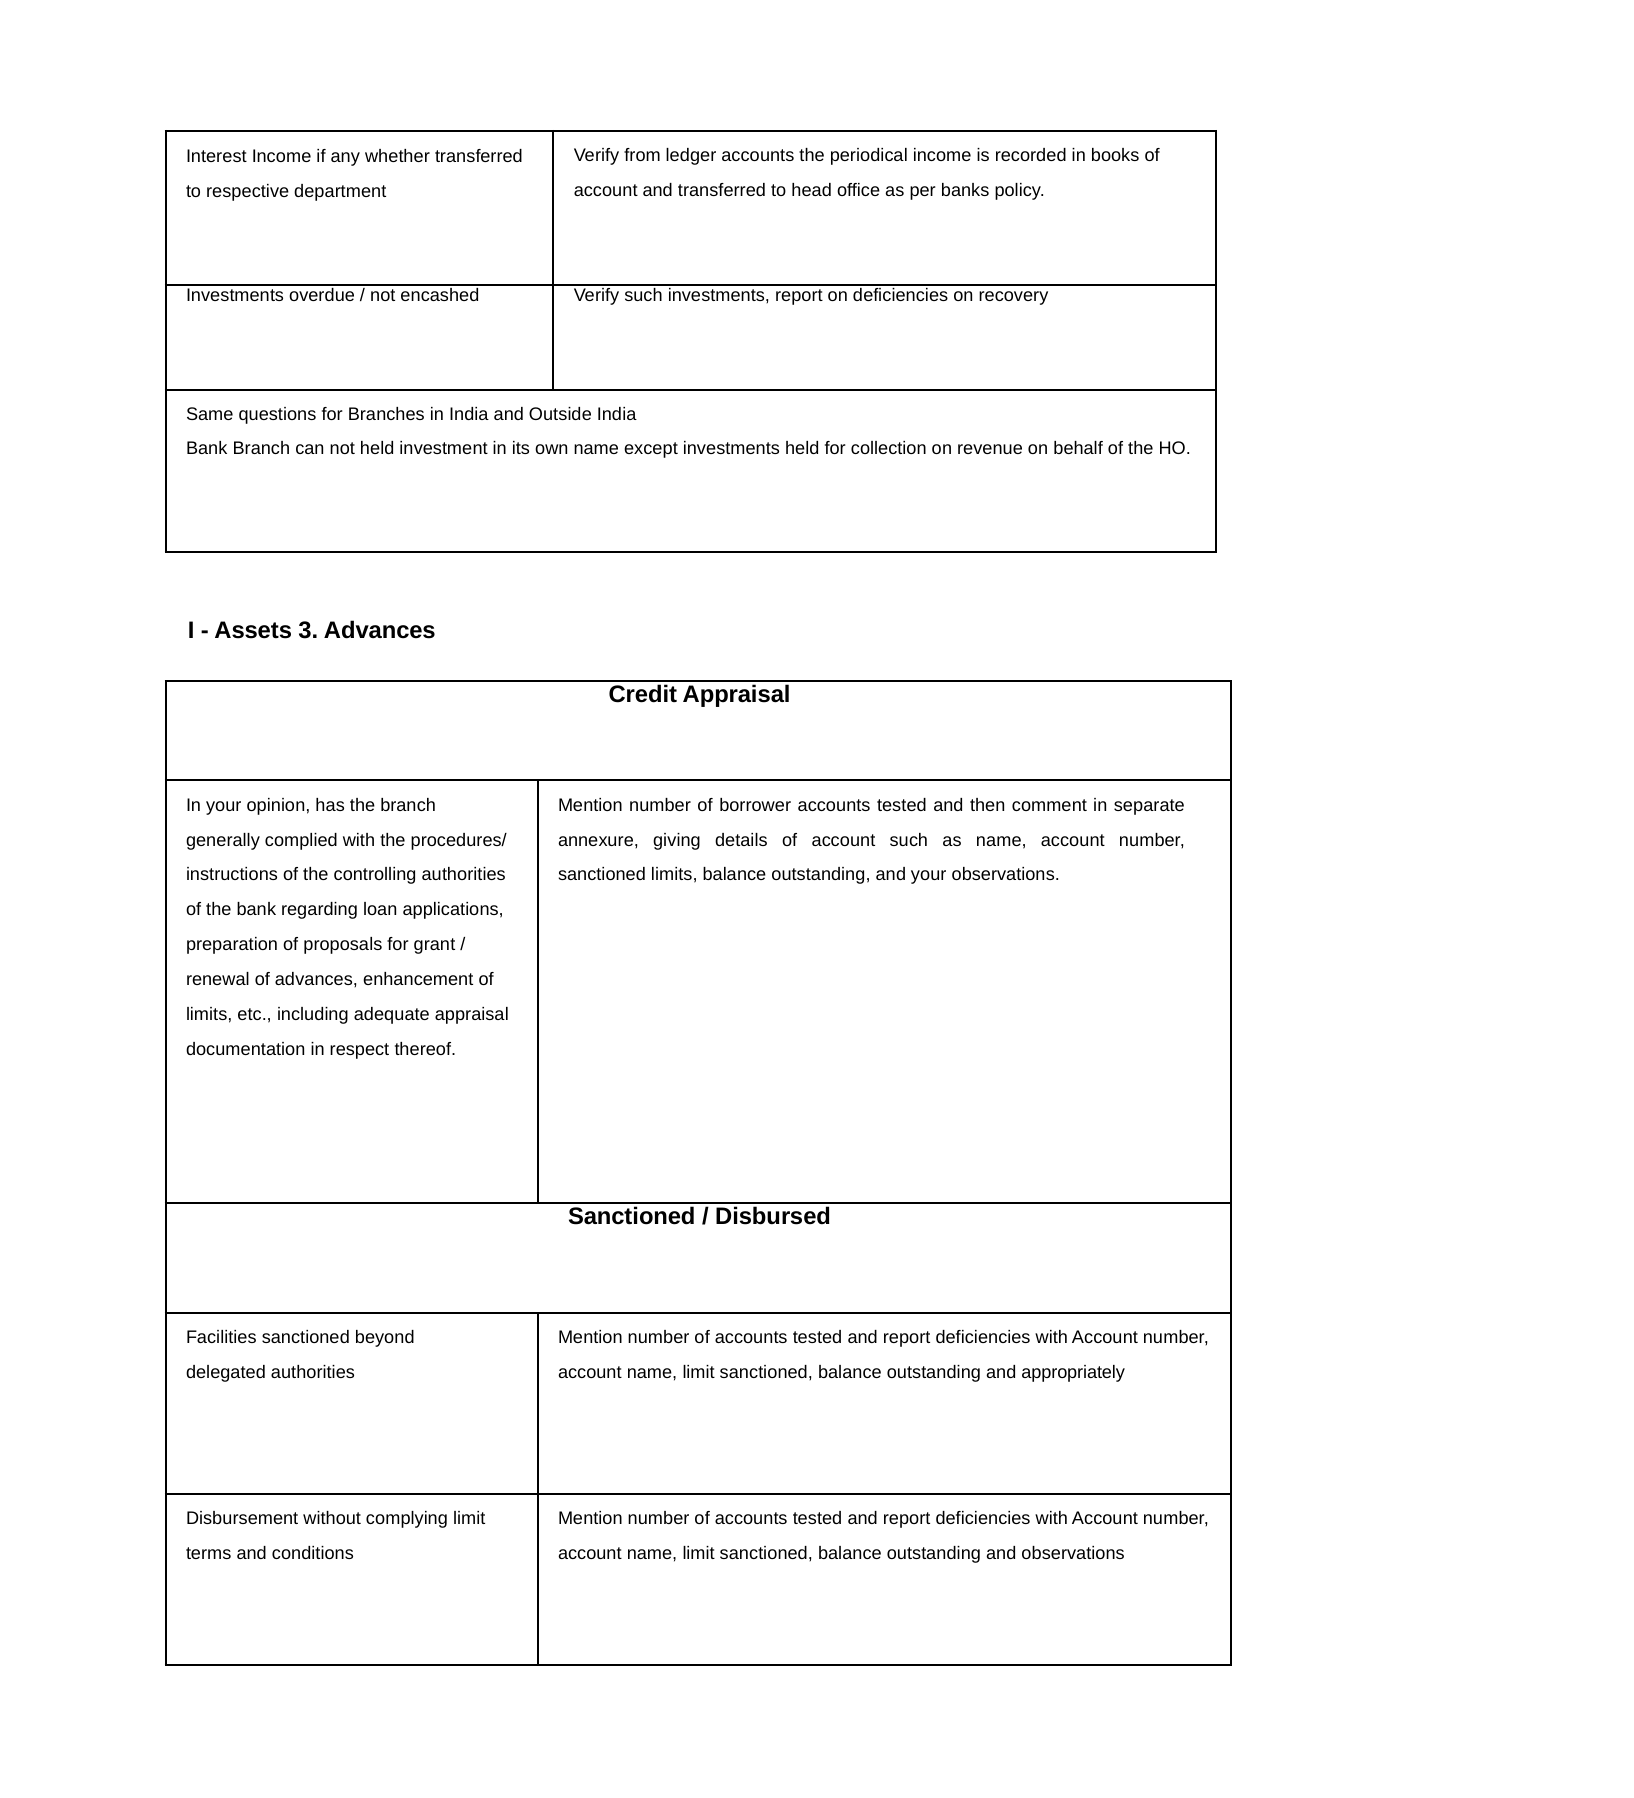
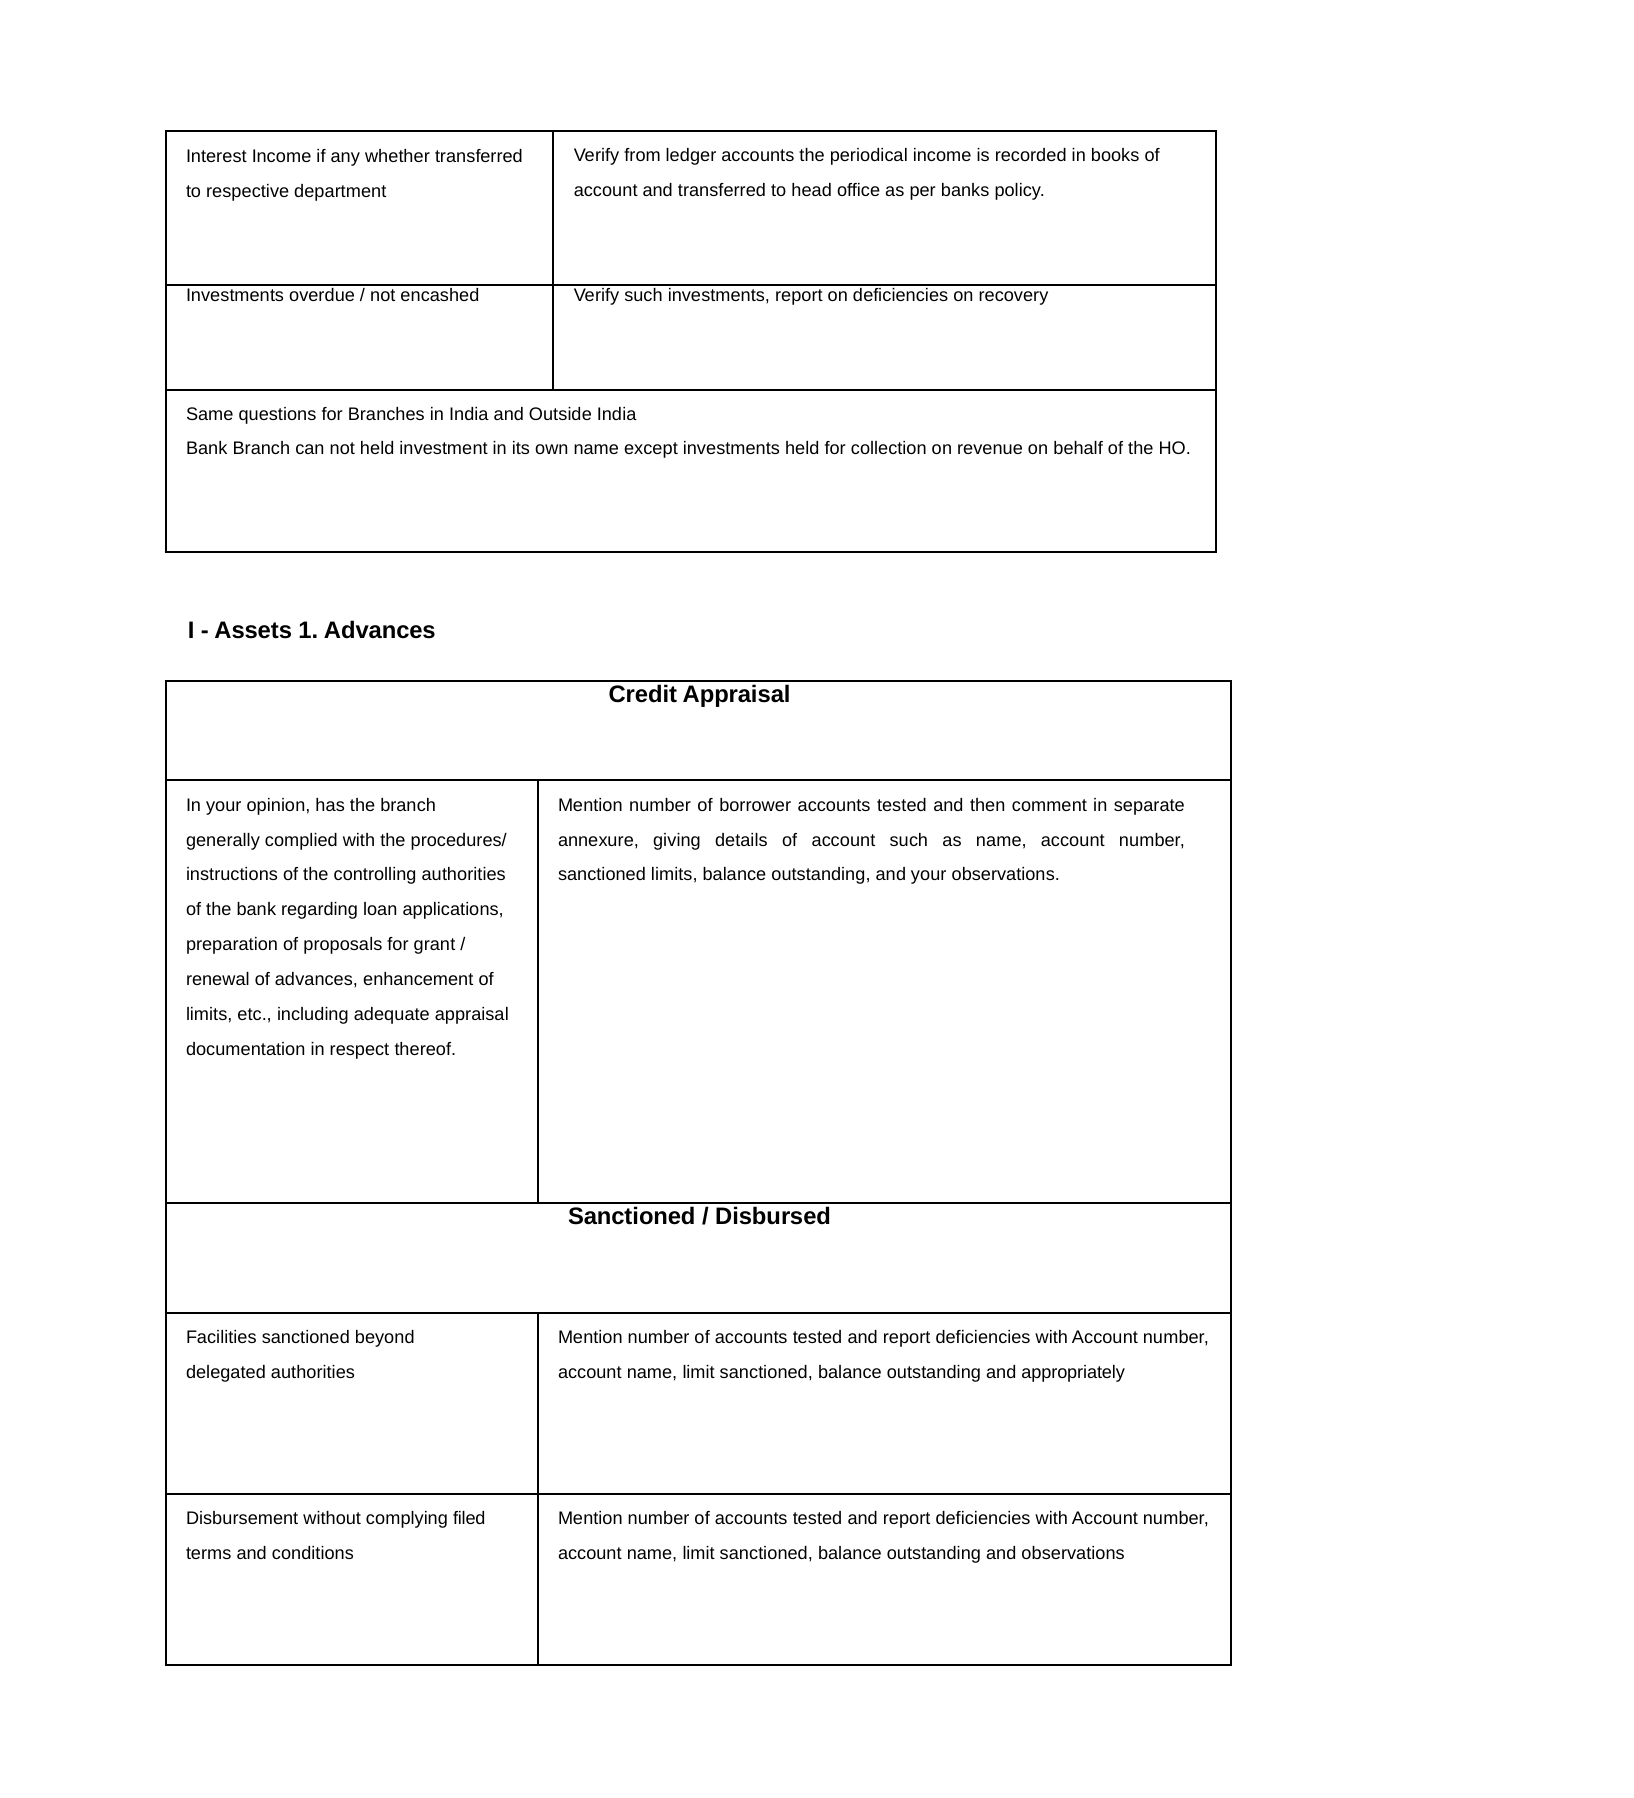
3: 3 -> 1 (308, 631)
complying limit: limit -> filed (469, 1518)
